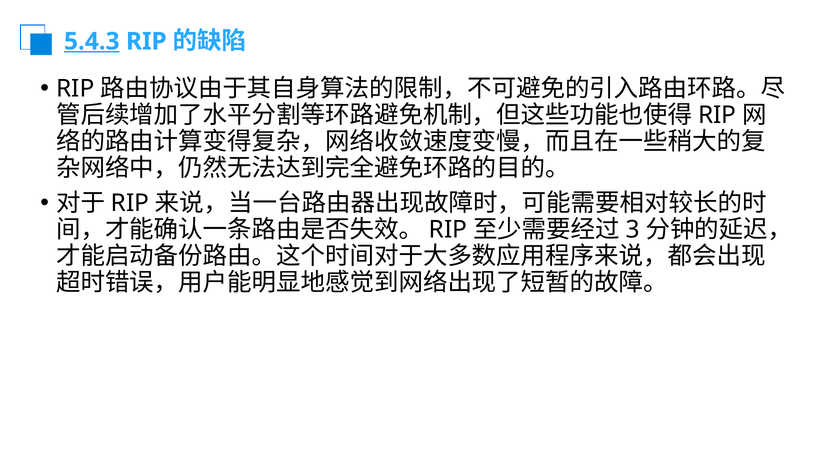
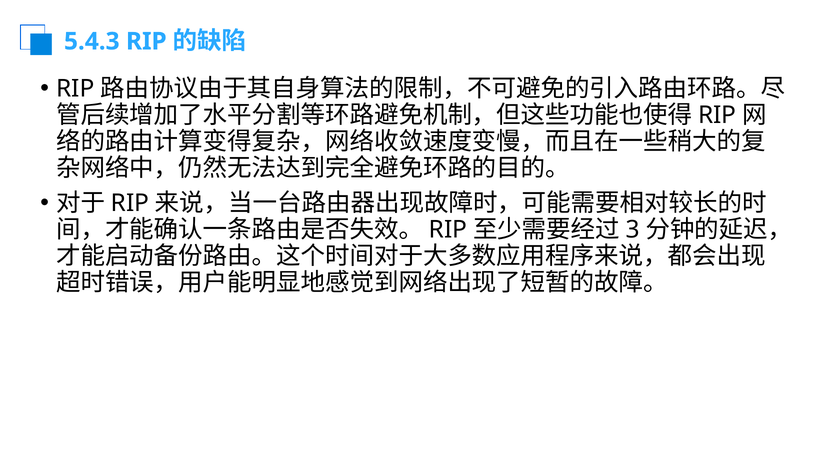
5.4.3 underline: present -> none (92, 41)
